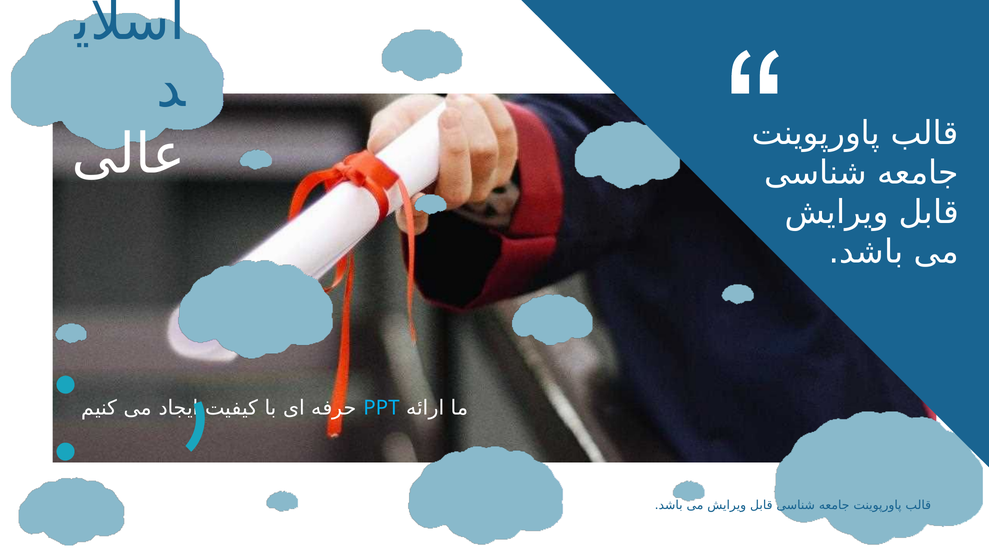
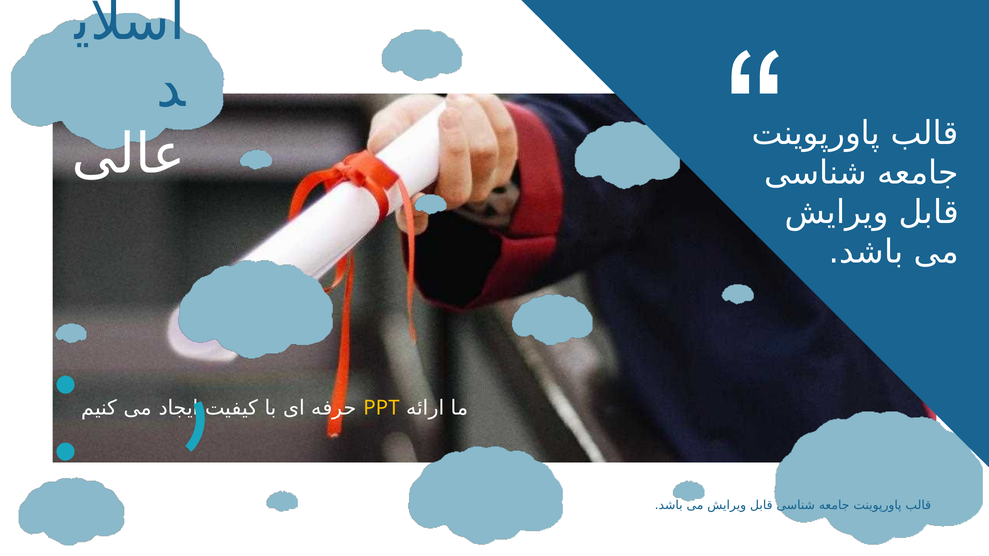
PPT colour: light blue -> yellow (381, 408)
